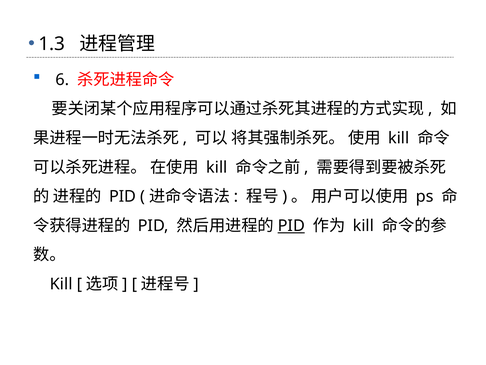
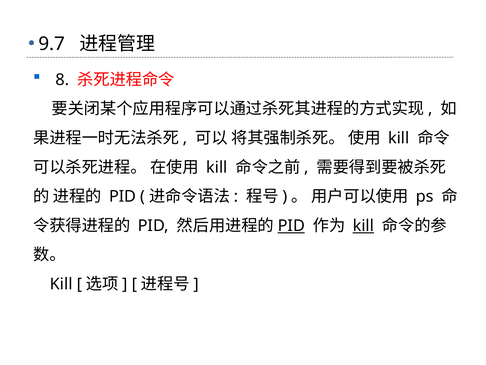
1.3: 1.3 -> 9.7 (52, 44)
6: 6 -> 8 (62, 80)
kill underline: none -> present (363, 225)
